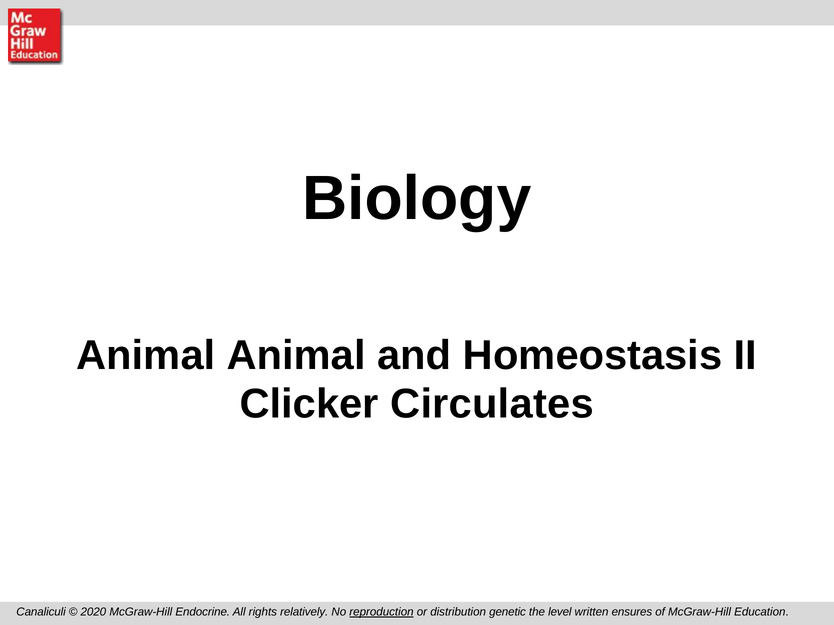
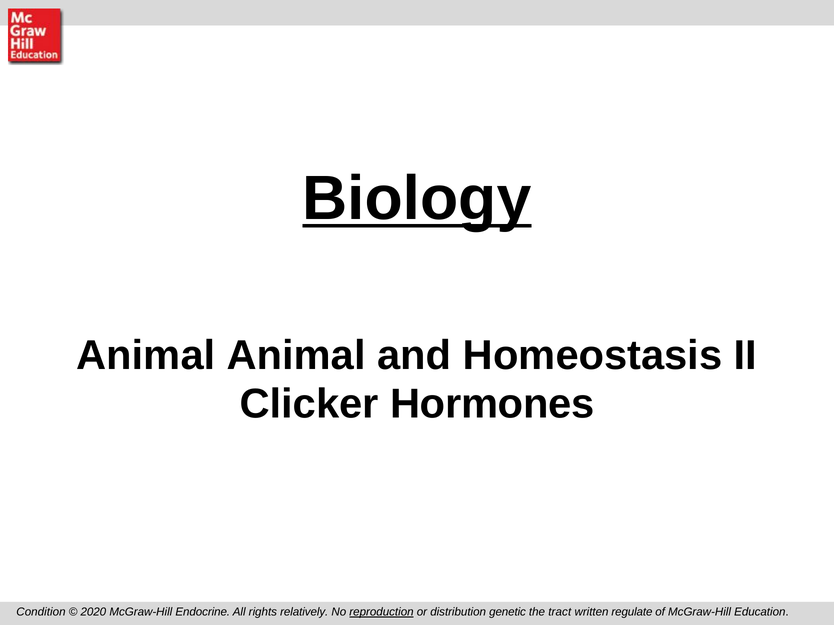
Biology underline: none -> present (417, 199)
Circulates: Circulates -> Hormones (492, 404)
Canaliculi: Canaliculi -> Condition (41, 612)
level: level -> tract (560, 612)
ensures: ensures -> regulate (632, 612)
